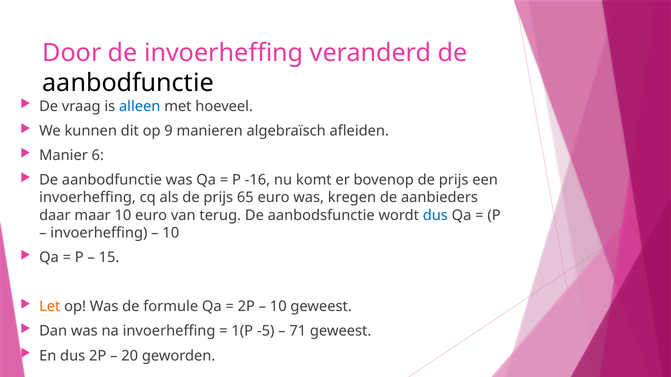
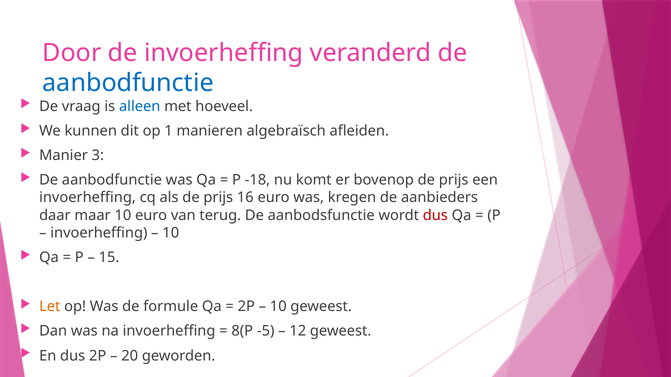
aanbodfunctie colour: black -> blue (128, 83)
9: 9 -> 1 (169, 131)
6: 6 -> 3 (98, 156)
-16: -16 -> -18 (257, 180)
65: 65 -> 16 (245, 198)
dus colour: blue -> red (435, 215)
1(P: 1(P -> 8(P (242, 331)
71: 71 -> 12 (298, 331)
